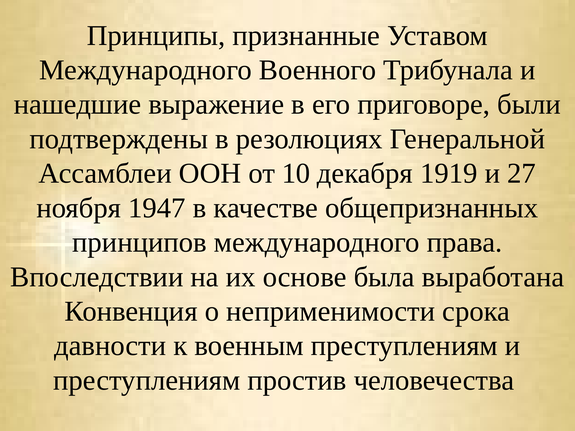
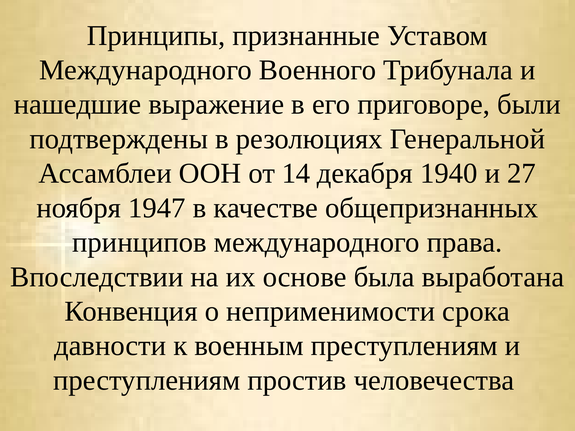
10: 10 -> 14 (296, 174)
1919: 1919 -> 1940 (449, 174)
